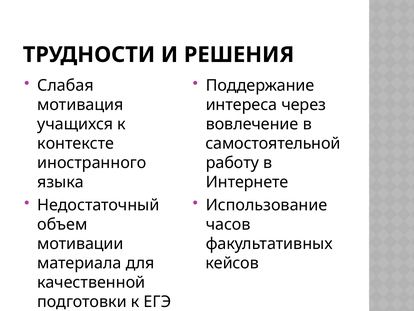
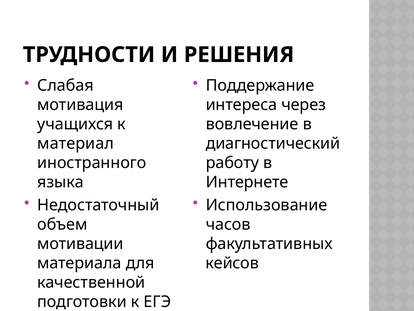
контексте: контексте -> материал (76, 143)
самостоятельной: самостоятельной -> диагностический (273, 143)
